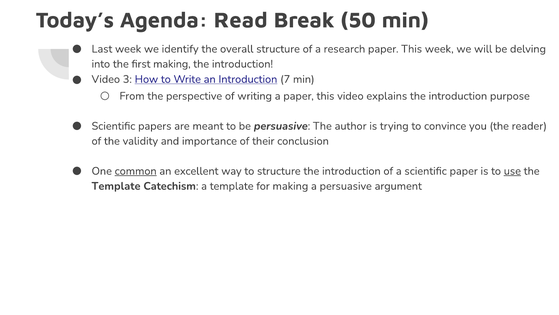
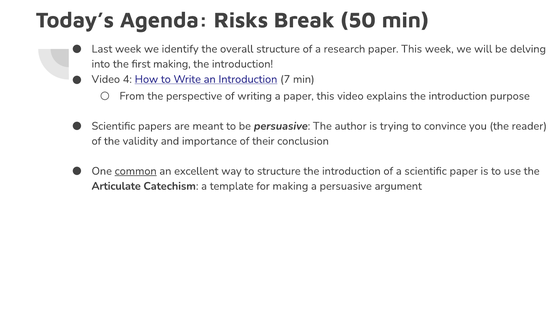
Read: Read -> Risks (241, 20)
3: 3 -> 4 (127, 79)
use underline: present -> none (512, 171)
Template: Template -> Articulate (116, 186)
